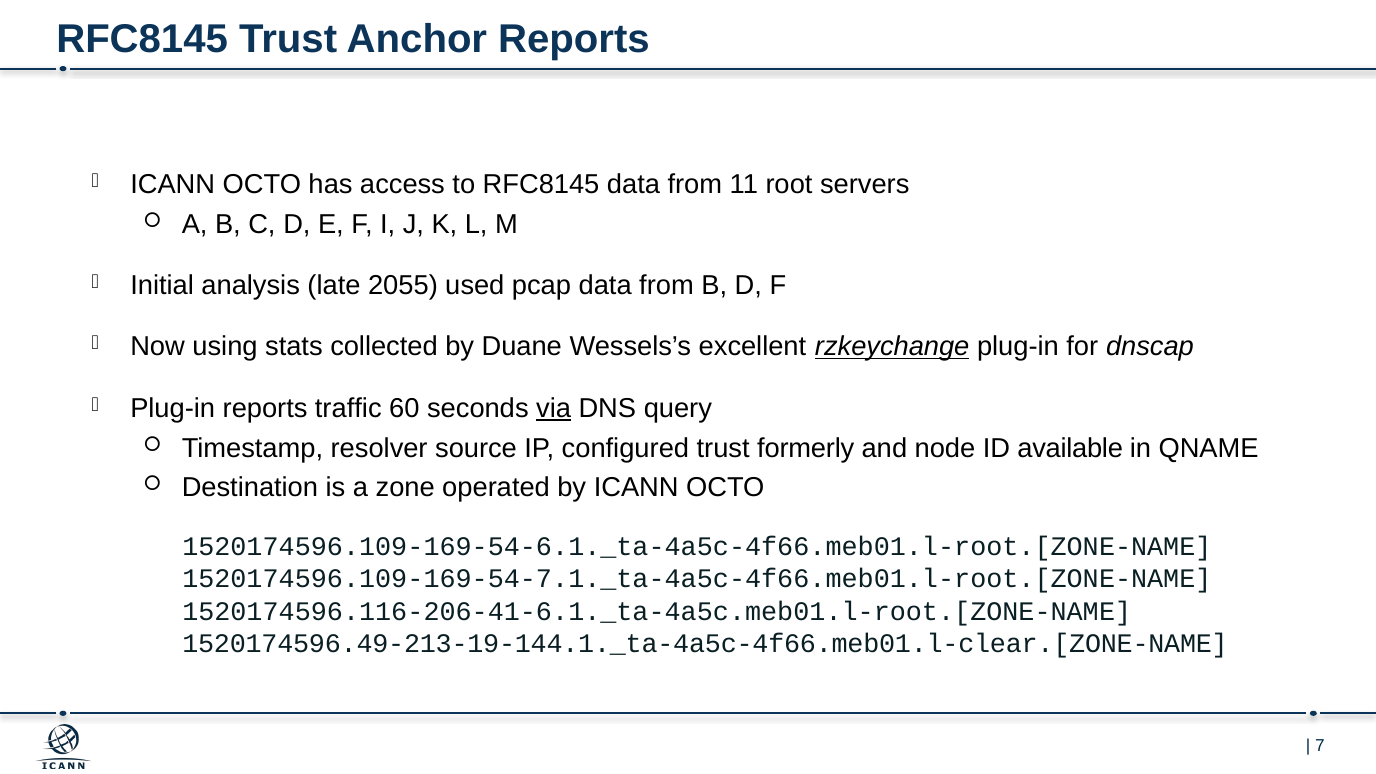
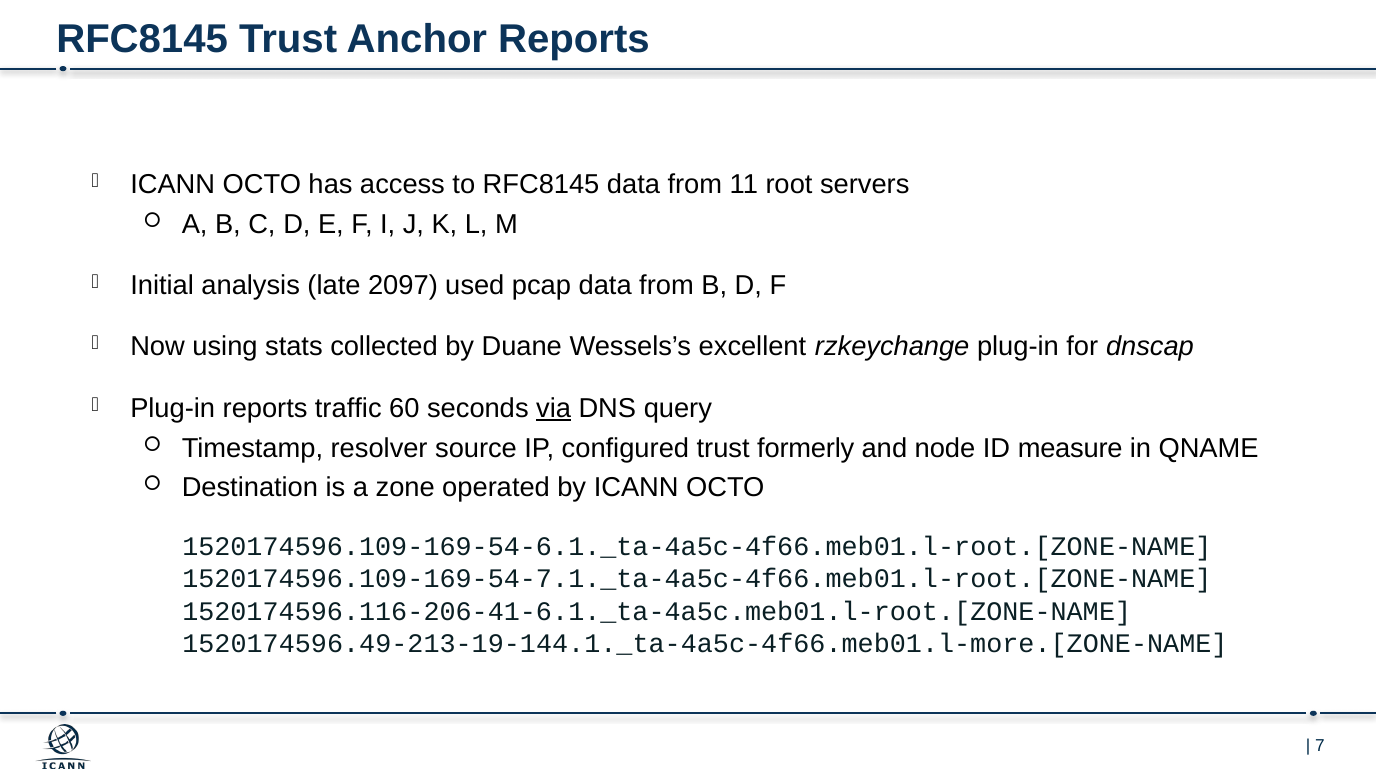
2055: 2055 -> 2097 (403, 285)
rzkeychange underline: present -> none (892, 347)
available: available -> measure (1070, 448)
1520174596.49-213-19-144.1._ta-4a5c-4f66.meb01.l-clear.[ZONE-NAME: 1520174596.49-213-19-144.1._ta-4a5c-4f66.meb01.l-clear.[ZONE-NAME -> 1520174596.49-213-19-144.1._ta-4a5c-4f66.meb01.l-more.[ZONE-NAME (705, 643)
